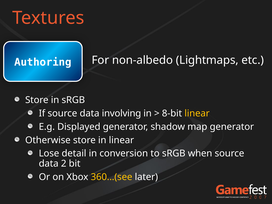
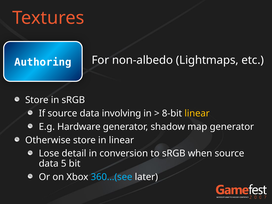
Displayed: Displayed -> Hardware (79, 127)
2: 2 -> 5 (64, 164)
360…(see colour: yellow -> light blue (112, 177)
